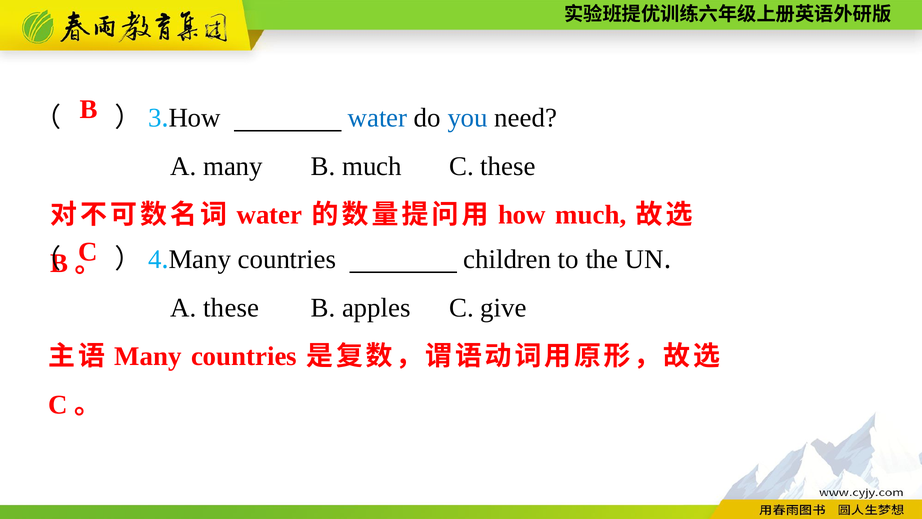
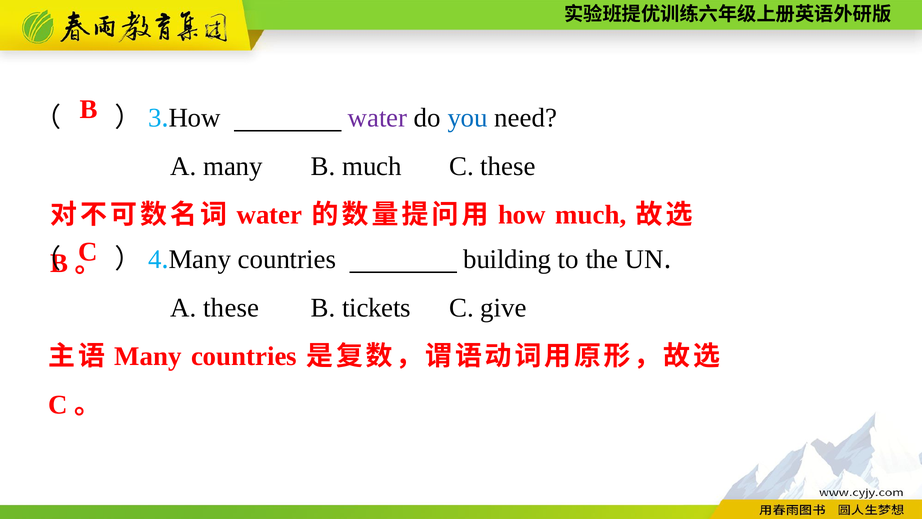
water colour: blue -> purple (378, 118)
children: children -> building (507, 259)
apples: apples -> tickets (376, 308)
